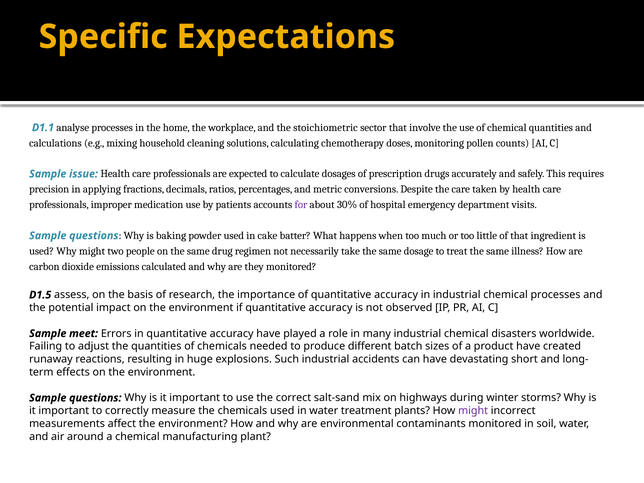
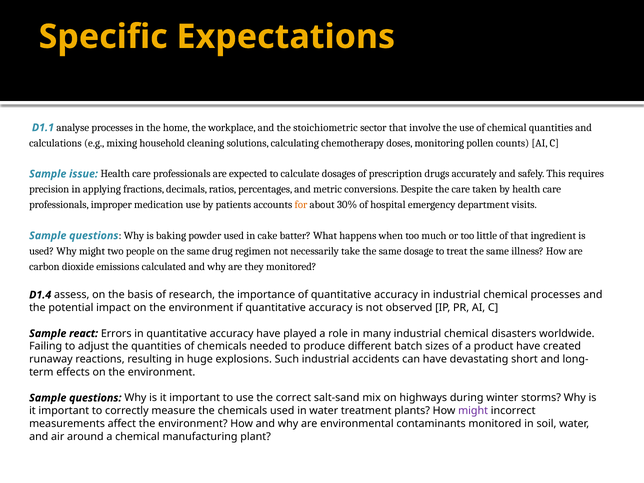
for colour: purple -> orange (301, 205)
D1.5: D1.5 -> D1.4 (40, 295)
meet: meet -> react (84, 334)
